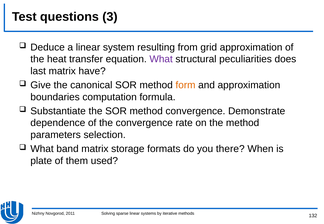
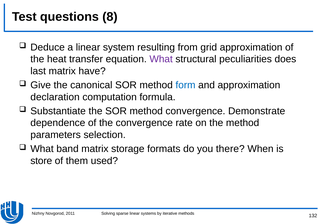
3: 3 -> 8 (110, 17)
form colour: orange -> blue (185, 85)
boundaries: boundaries -> declaration (55, 97)
plate: plate -> store (41, 161)
